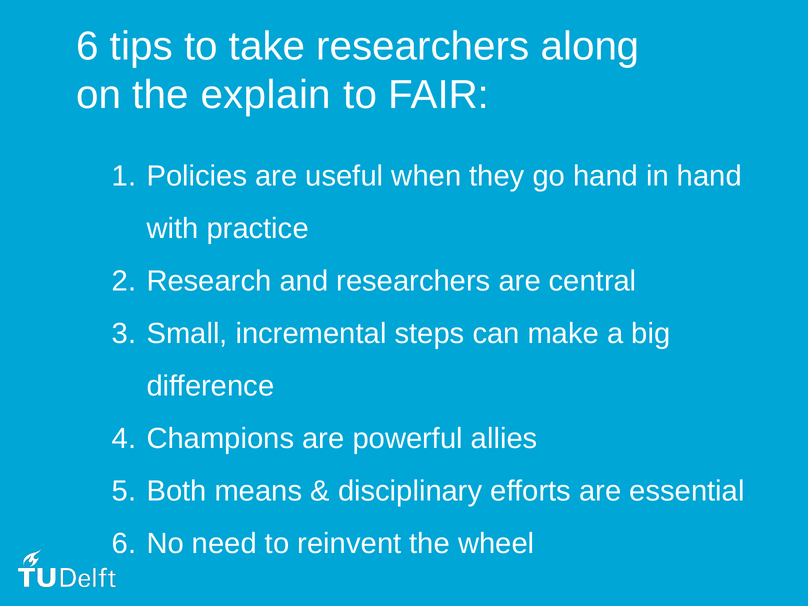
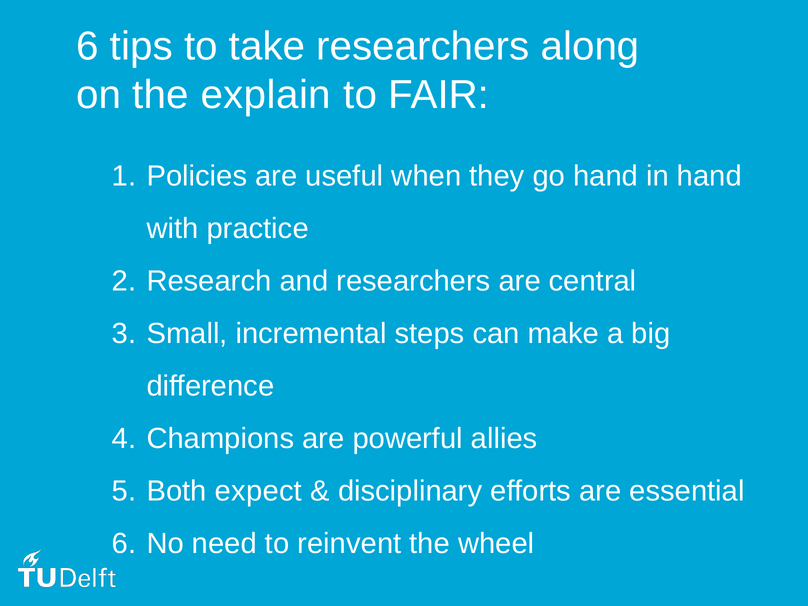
means: means -> expect (258, 491)
